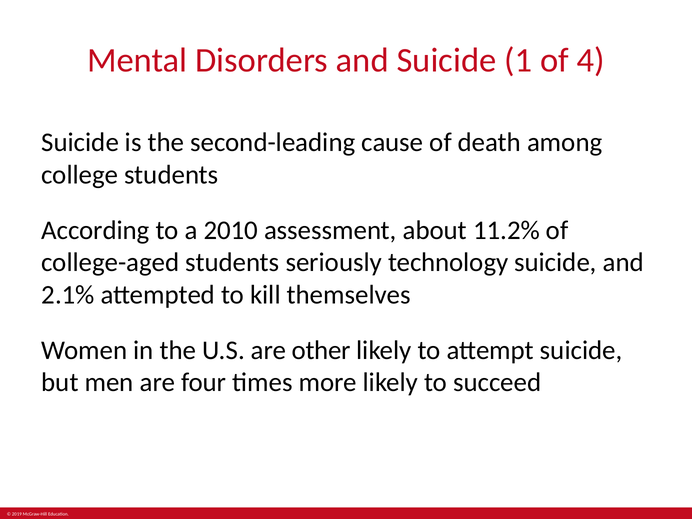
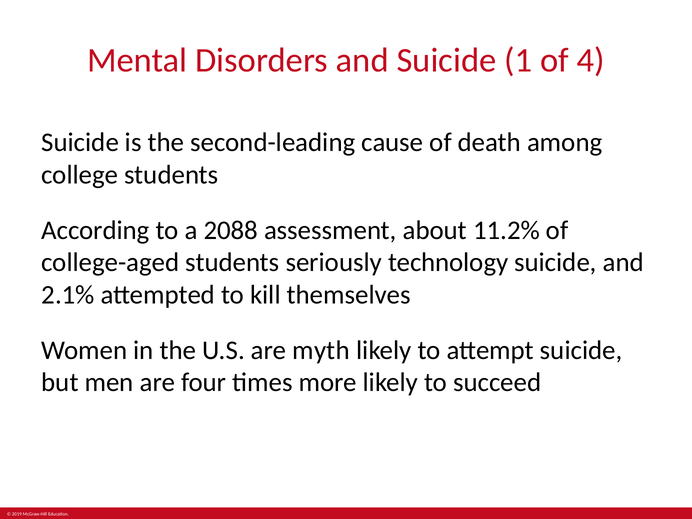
2010: 2010 -> 2088 (231, 230)
other: other -> myth (321, 350)
